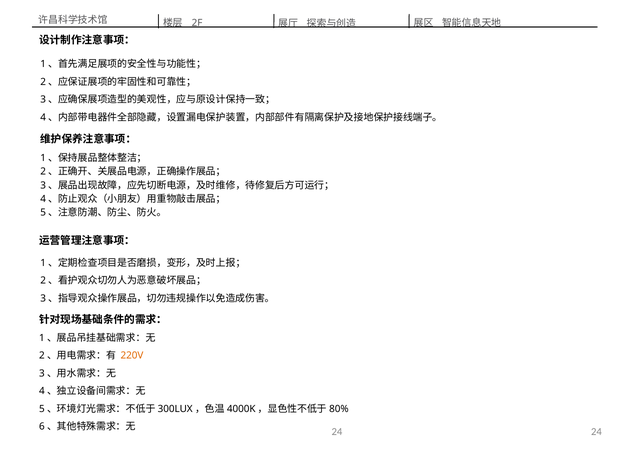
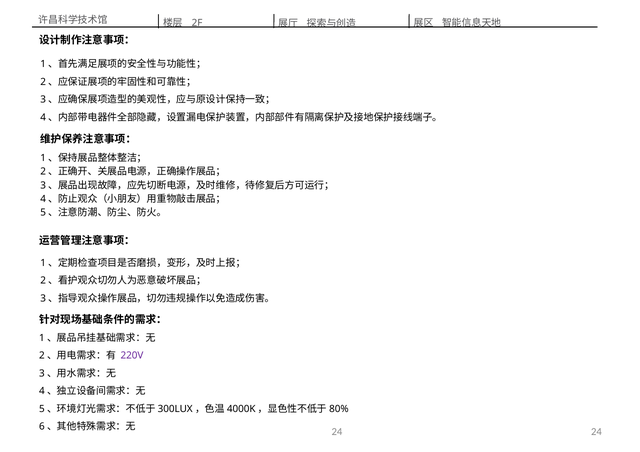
220V colour: orange -> purple (132, 356)
